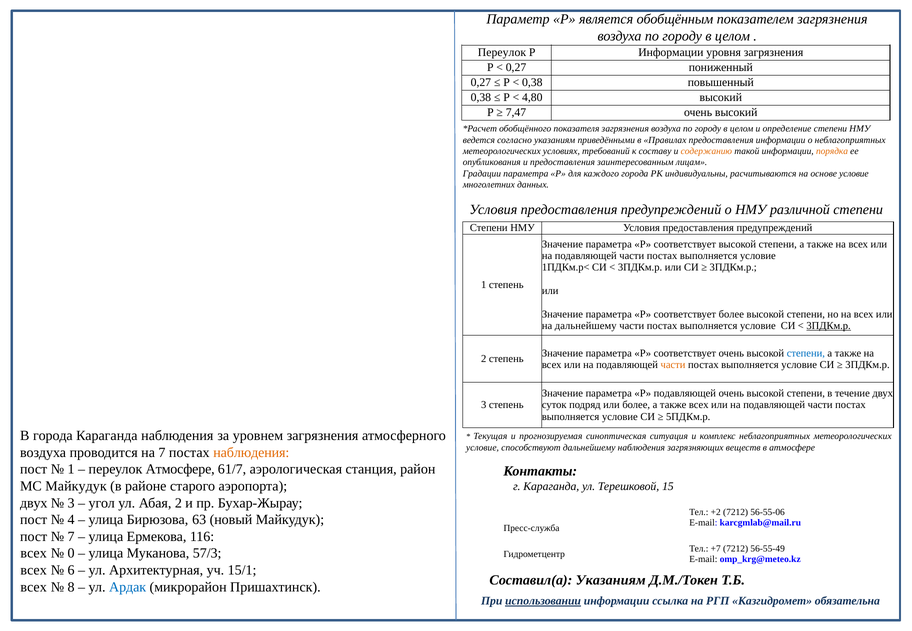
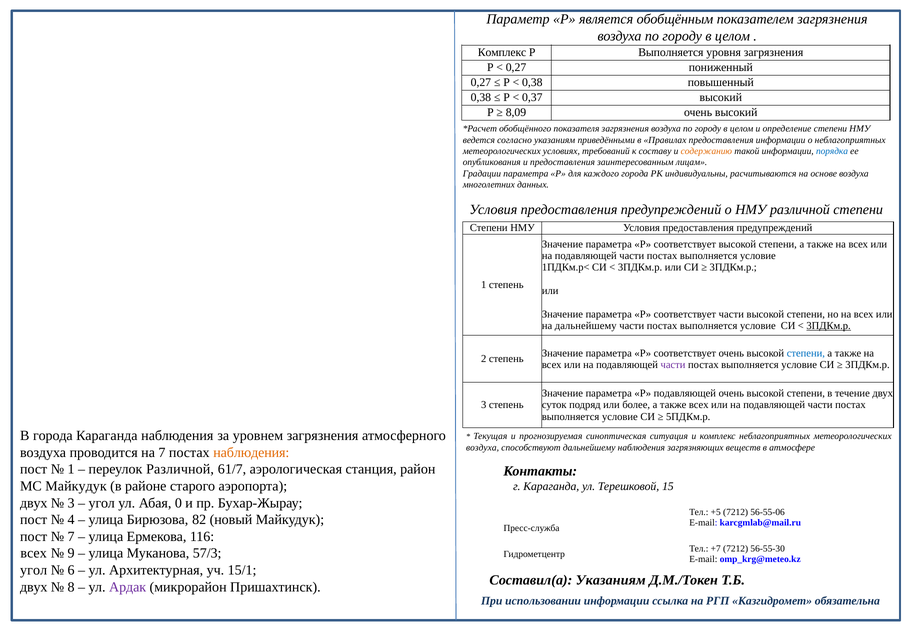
Переулок: Переулок -> Комплекс (502, 52)
Р Информации: Информации -> Выполняется (671, 52)
4,80: 4,80 -> 0,37 (532, 98)
7,47: 7,47 -> 8,09 (516, 113)
порядка colour: orange -> blue (832, 151)
основе условие: условие -> воздуха (854, 174)
соответствует более: более -> части (731, 314)
части colour: orange -> purple (673, 365)
условие: условие -> воздуха (483, 448)
переулок Атмосфере: Атмосфере -> Различной (180, 470)
Абая 2: 2 -> 0 (178, 503)
+2: +2 -> +5 (716, 513)
63: 63 -> 82 (199, 520)
56-55-49: 56-55-49 -> 56-55-30 (768, 549)
0: 0 -> 9 (71, 554)
всех: всех -> угол (34, 571)
всех: всех -> двух (34, 587)
Ардак colour: blue -> purple (128, 587)
использовании underline: present -> none (543, 601)
